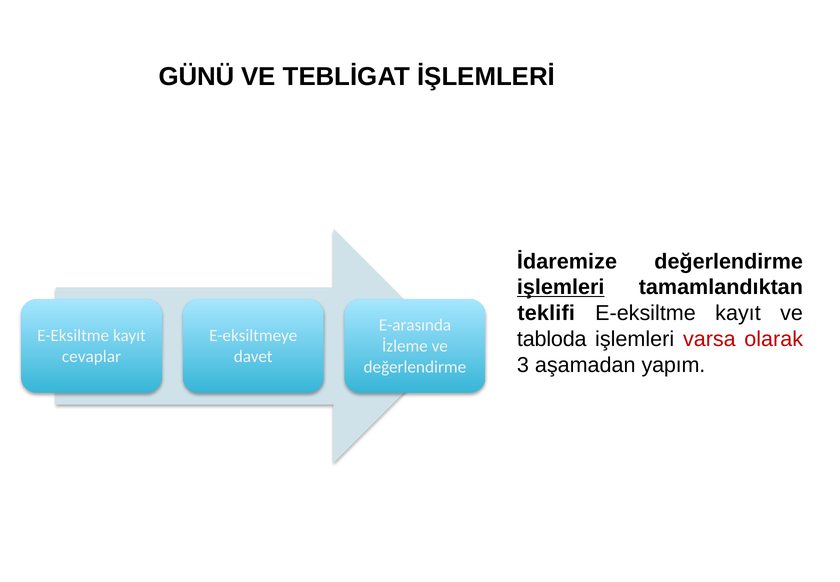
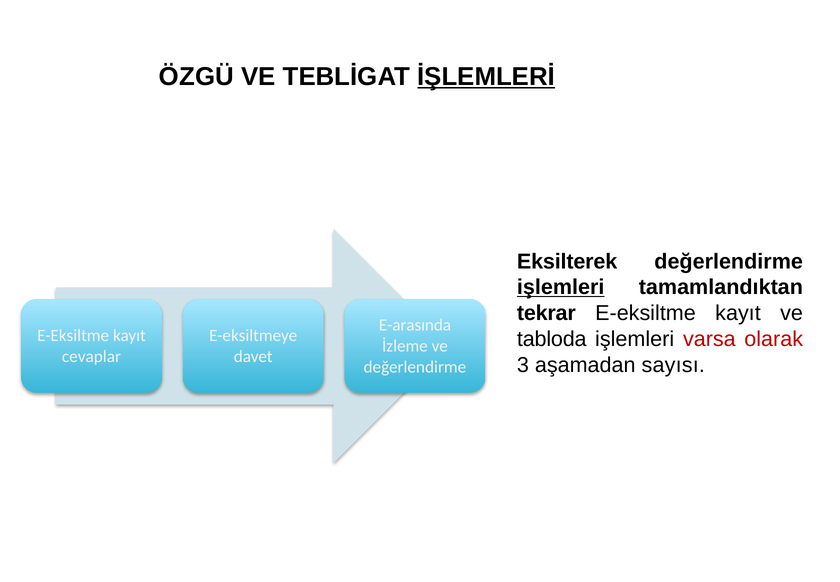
GÜNÜ: GÜNÜ -> ÖZGÜ (196, 77)
İŞLEMLERİ underline: none -> present (486, 77)
İdaremize: İdaremize -> Eksilterek (567, 261)
teklifi: teklifi -> tekrar (546, 313)
yapım: yapım -> sayısı (673, 365)
